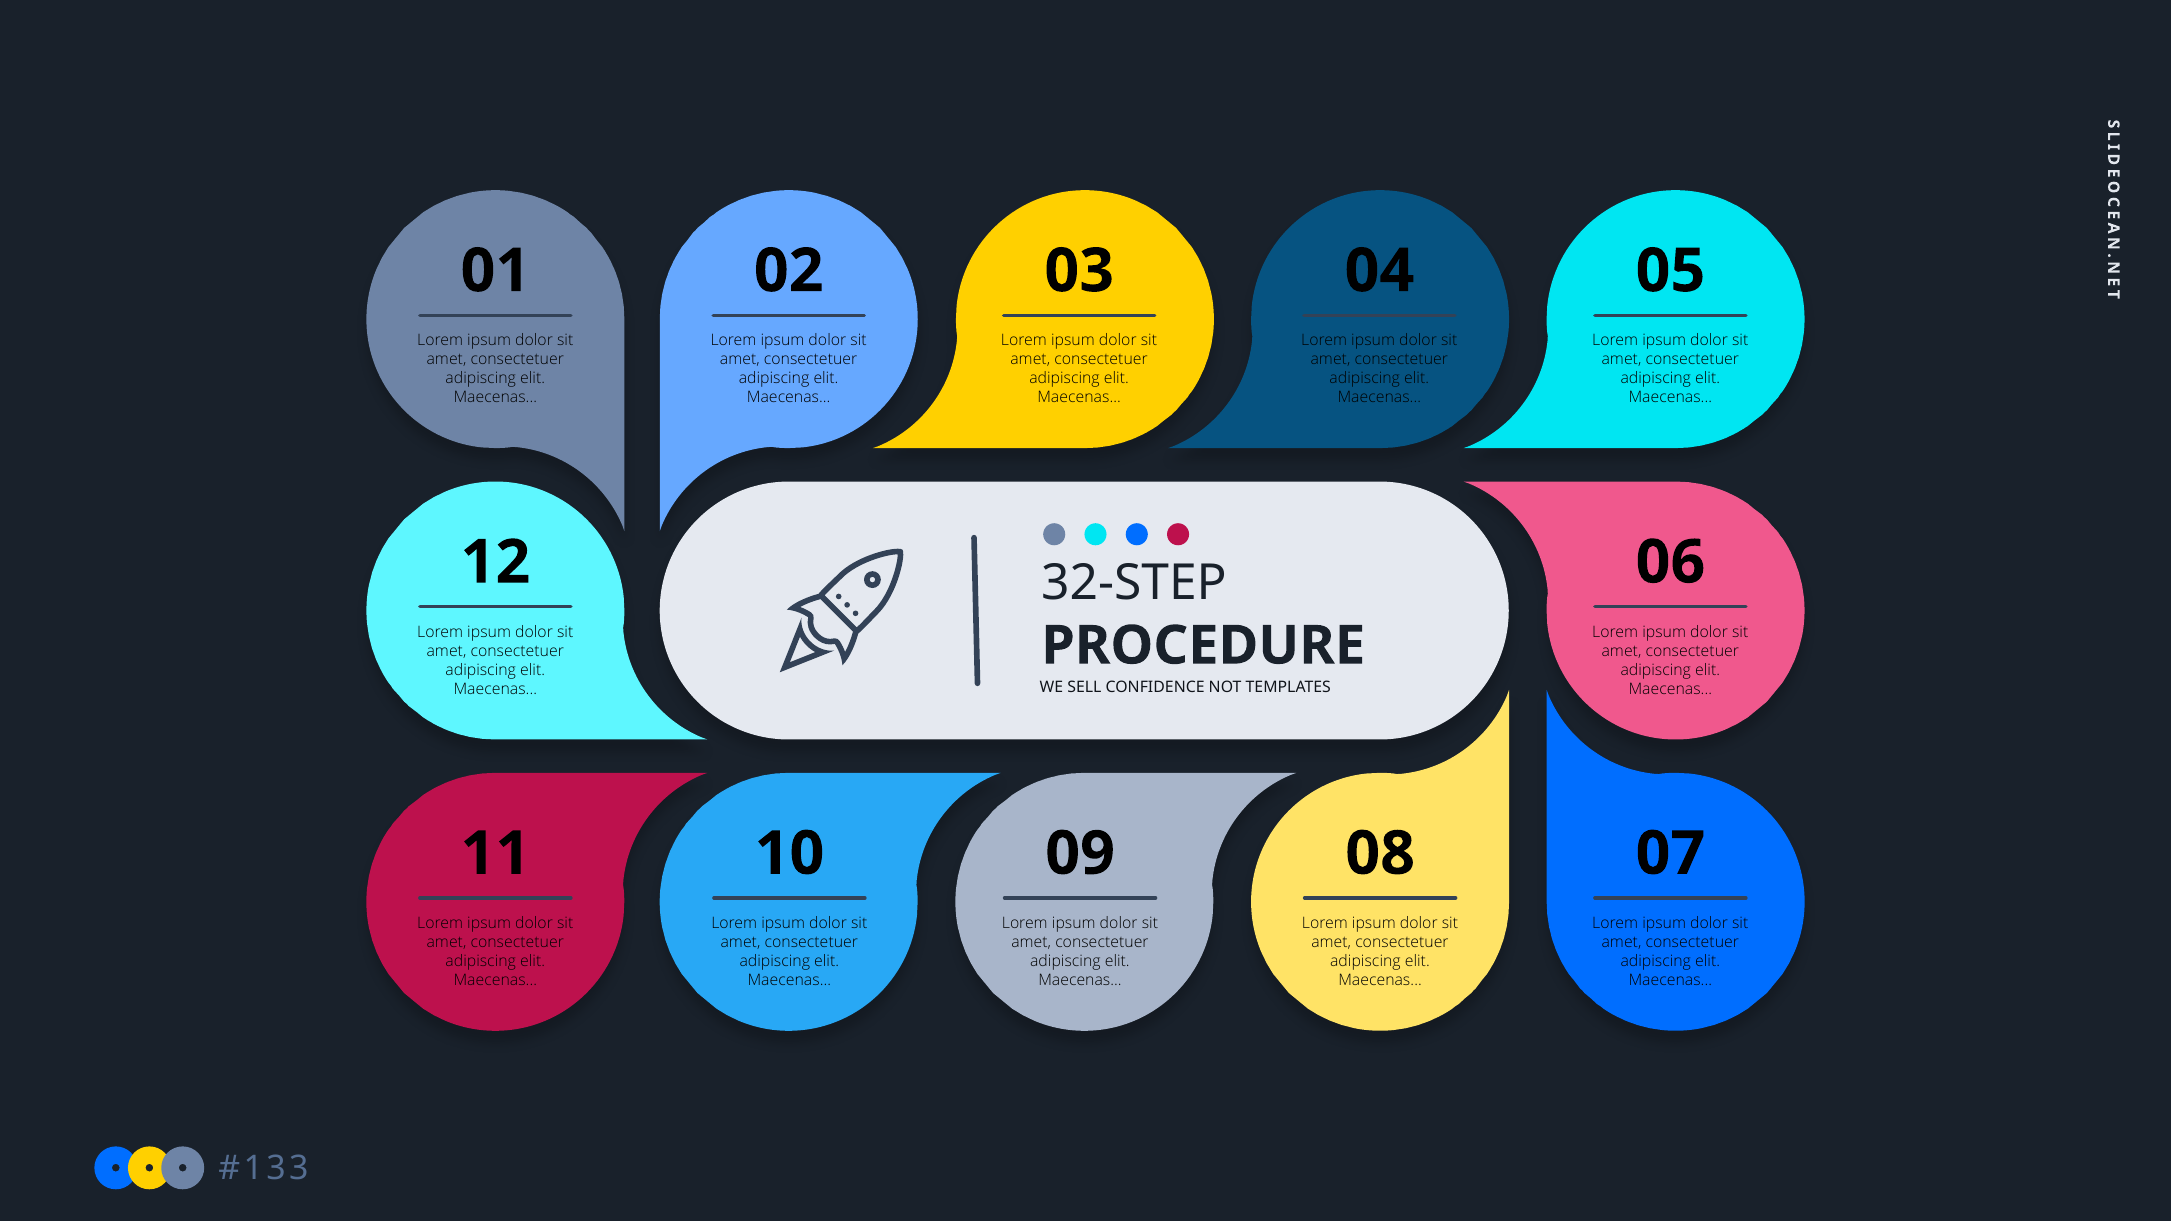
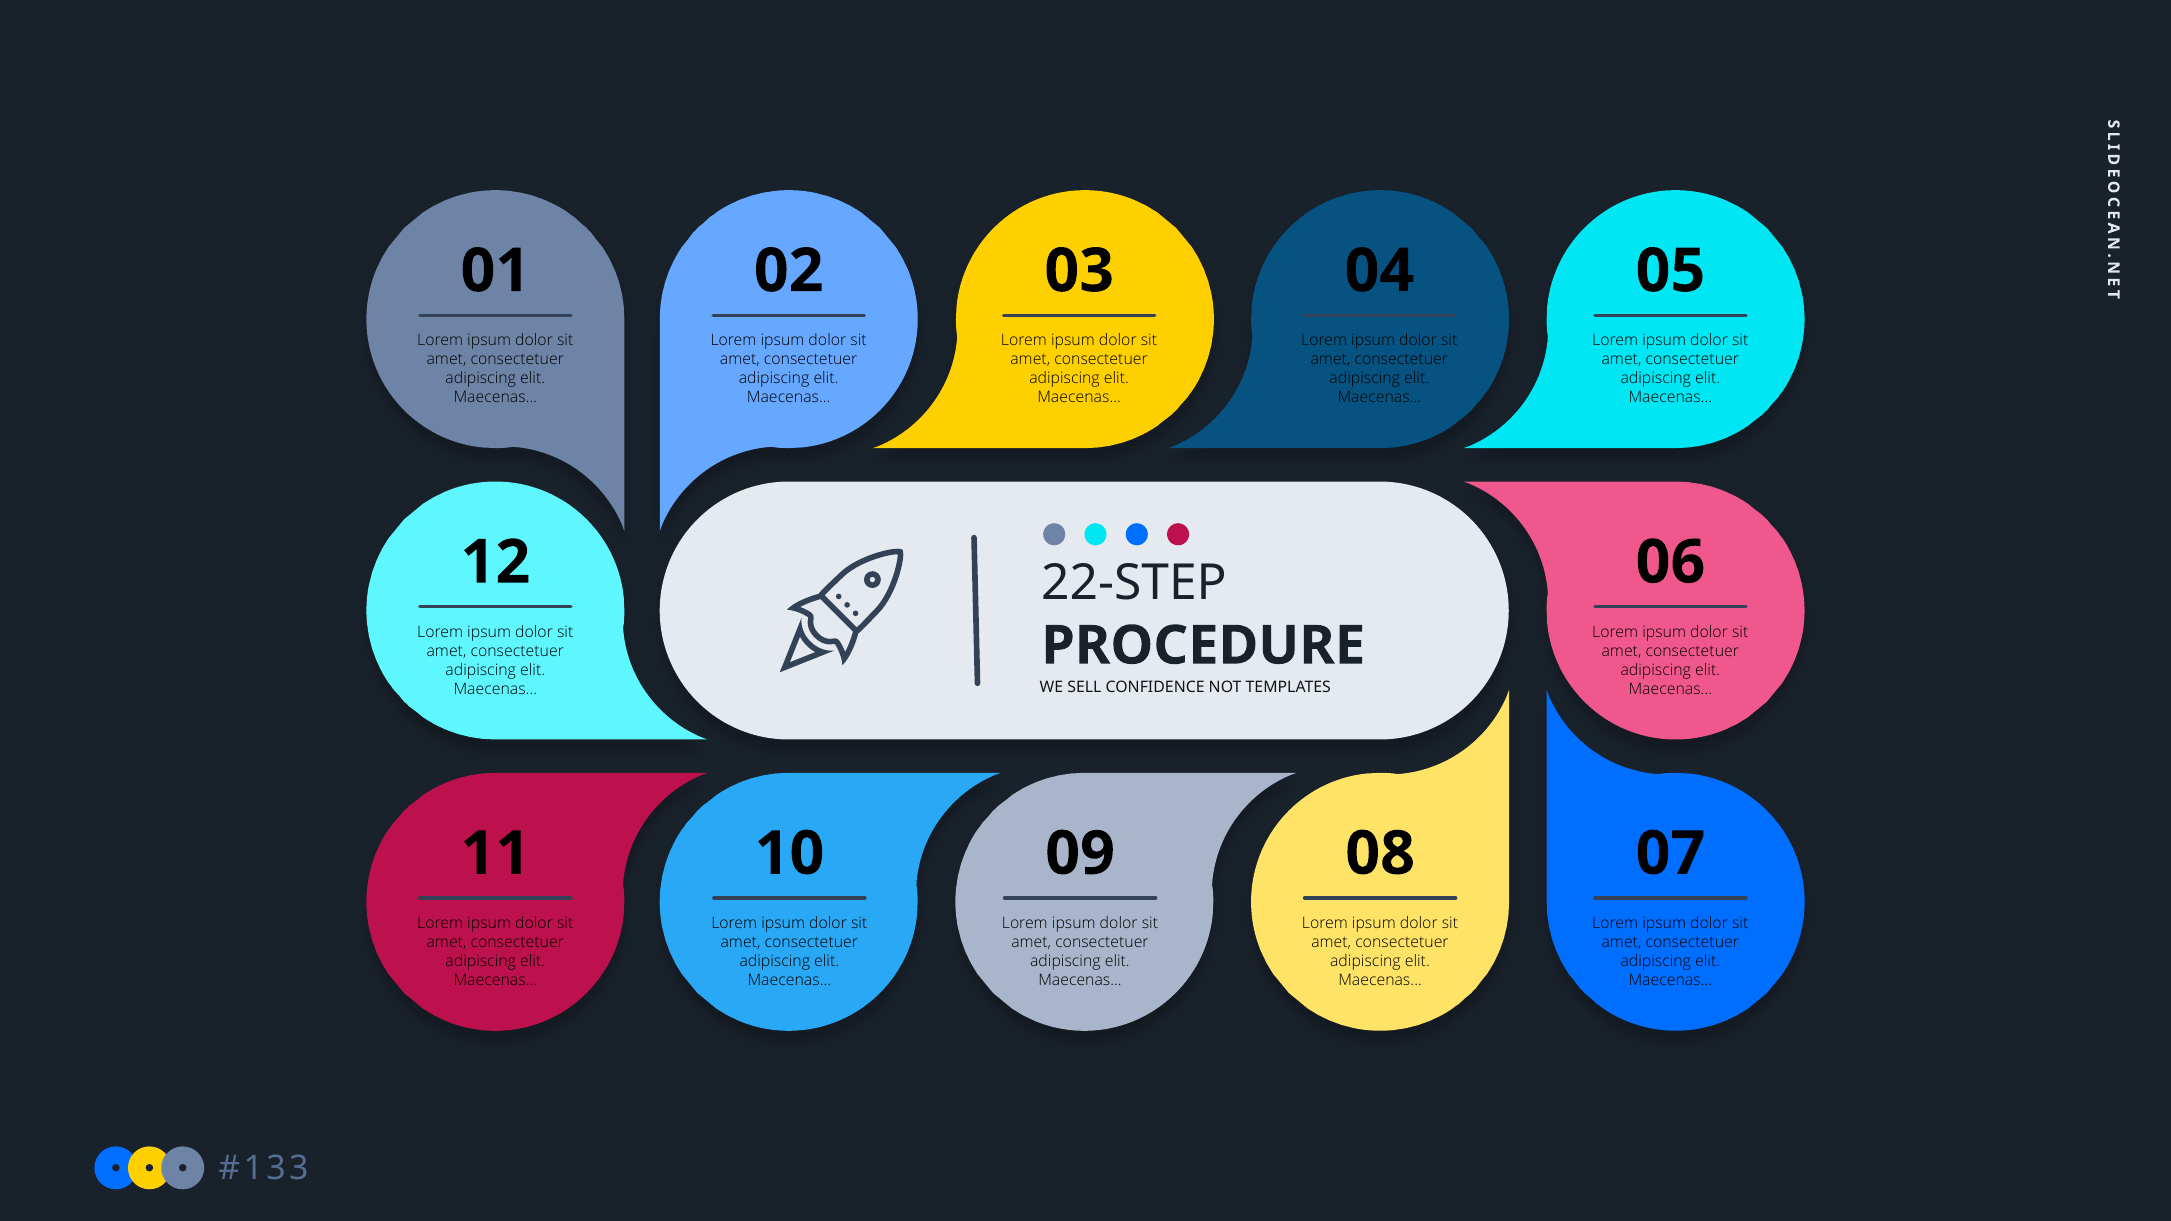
32-STEP: 32-STEP -> 22-STEP (1134, 583)
